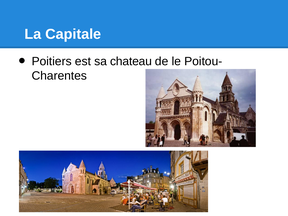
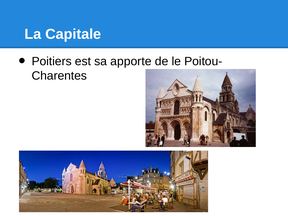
chateau: chateau -> apporte (131, 61)
